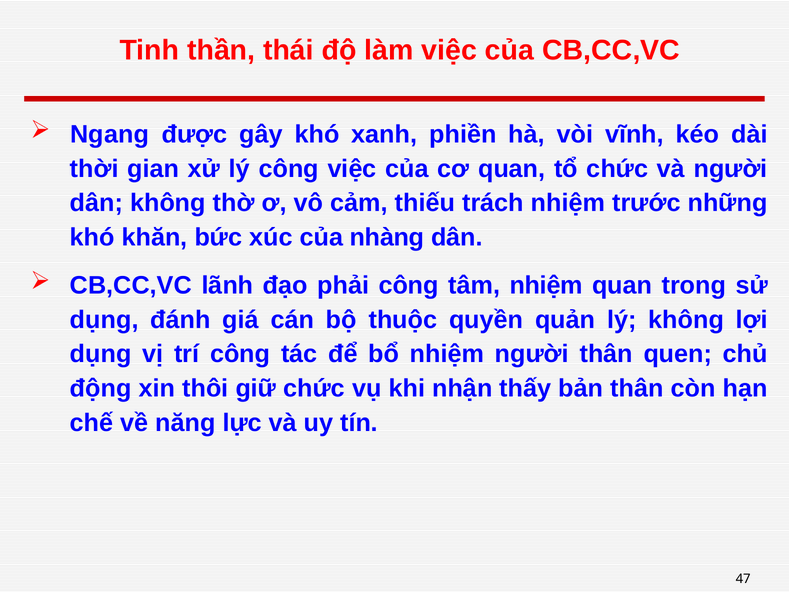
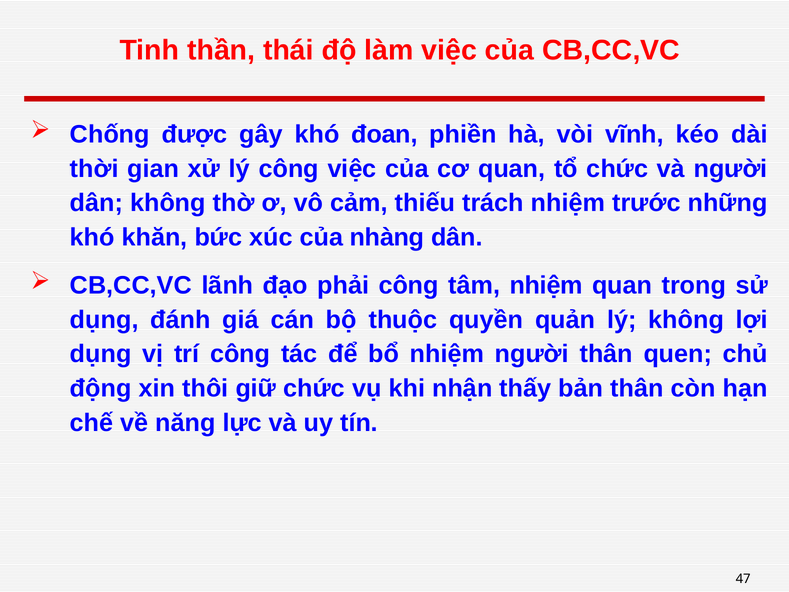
Ngang: Ngang -> Chống (110, 134)
xanh: xanh -> đoan (384, 134)
